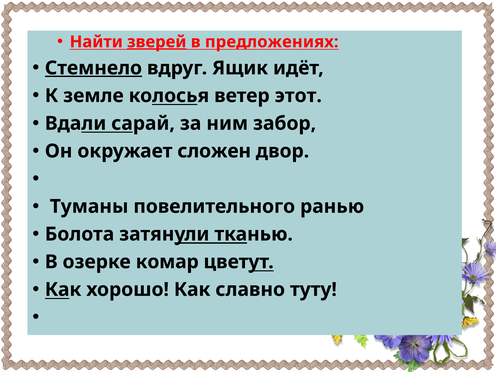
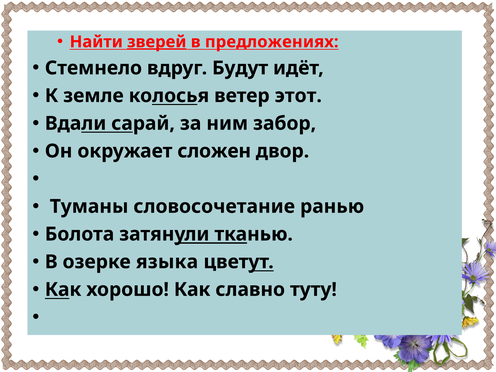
Стемнело underline: present -> none (93, 68)
Ящик: Ящик -> Будут (240, 68)
повелительного: повелительного -> словосочетание (214, 206)
комар: комар -> языка (167, 262)
